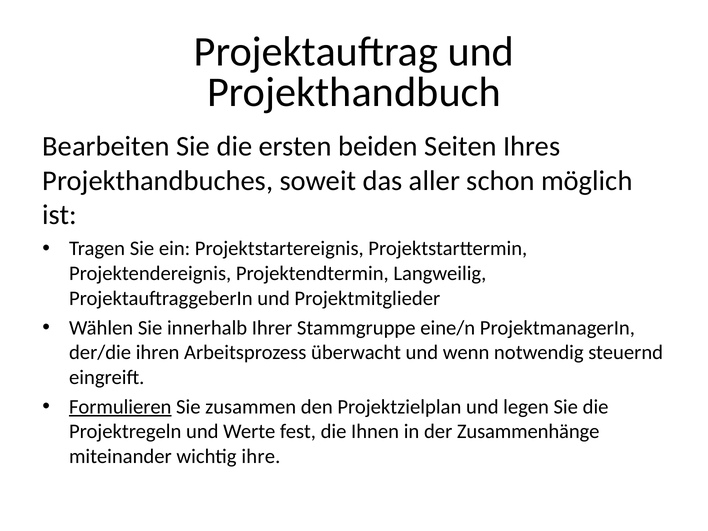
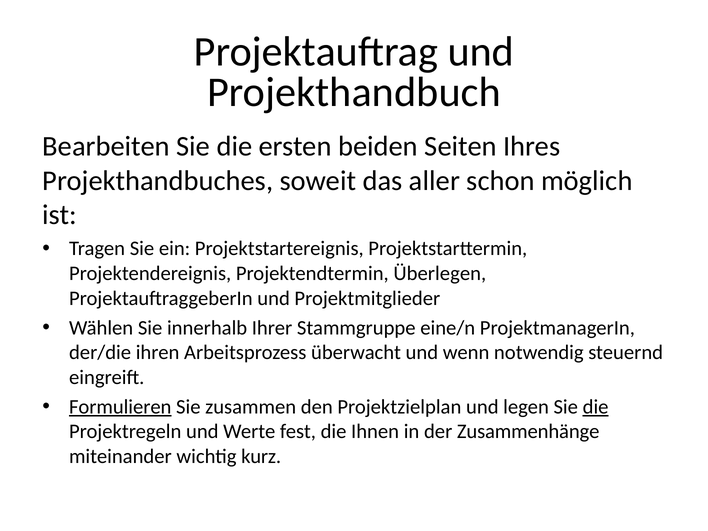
Langweilig: Langweilig -> Überlegen (440, 273)
die underline: none -> present (596, 407)
ihre: ihre -> kurz (261, 456)
